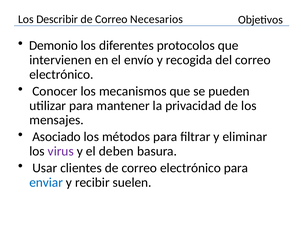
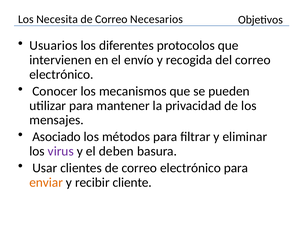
Describir: Describir -> Necesita (57, 19)
Demonio: Demonio -> Usuarios (53, 46)
enviar colour: blue -> orange (46, 183)
suelen: suelen -> cliente (132, 183)
